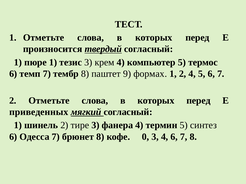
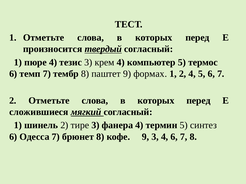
пюре 1: 1 -> 4 (53, 63)
приведенных: приведенных -> сложившиеся (39, 112)
кофе 0: 0 -> 9 (146, 137)
